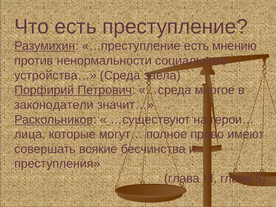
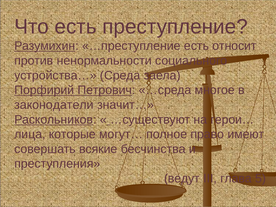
мнению: мнению -> относит (234, 46)
глава: глава -> ведут (182, 178)
